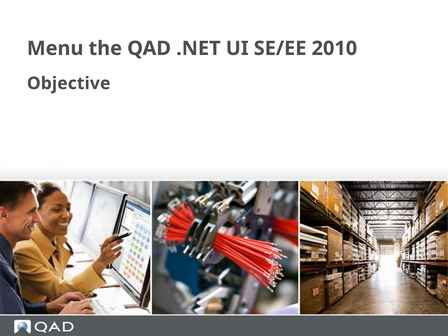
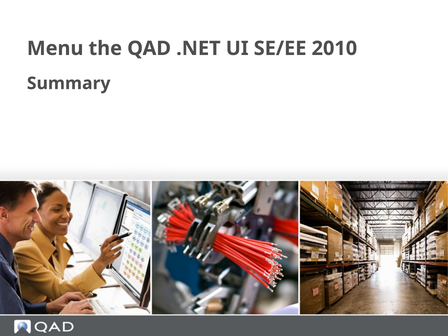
Objective: Objective -> Summary (69, 83)
